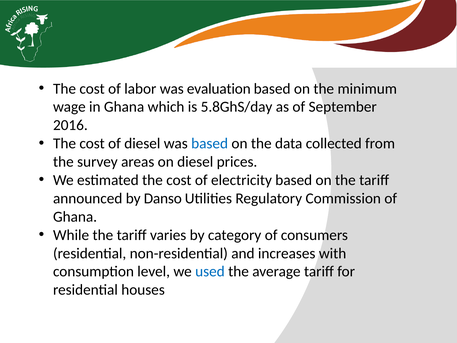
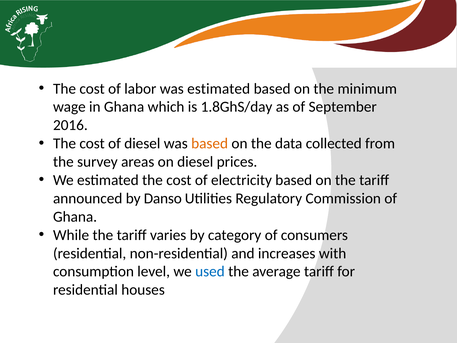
was evaluation: evaluation -> estimated (219, 89)
5.8GhS/day: 5.8GhS/day -> 1.8GhS/day (237, 107)
based colour: blue -> orange (210, 143)
